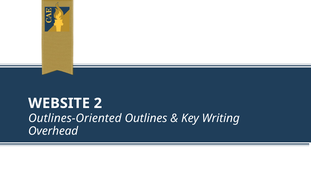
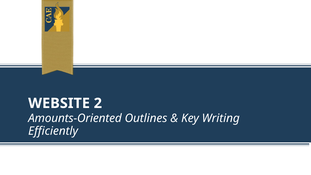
Outlines-Oriented: Outlines-Oriented -> Amounts-Oriented (75, 118)
Overhead: Overhead -> Efficiently (53, 131)
